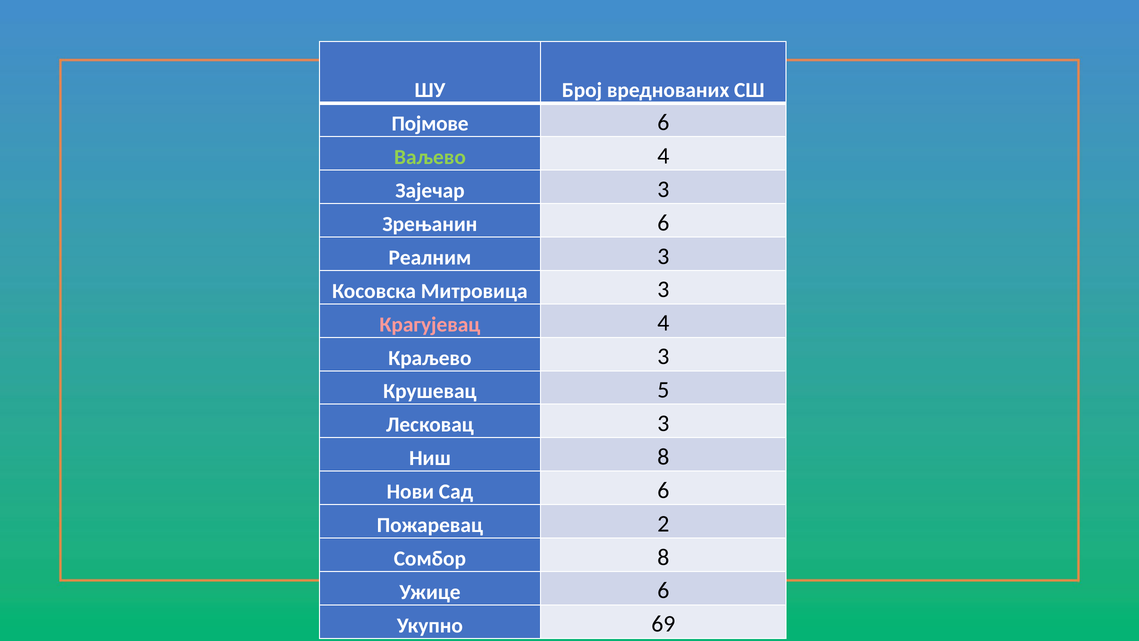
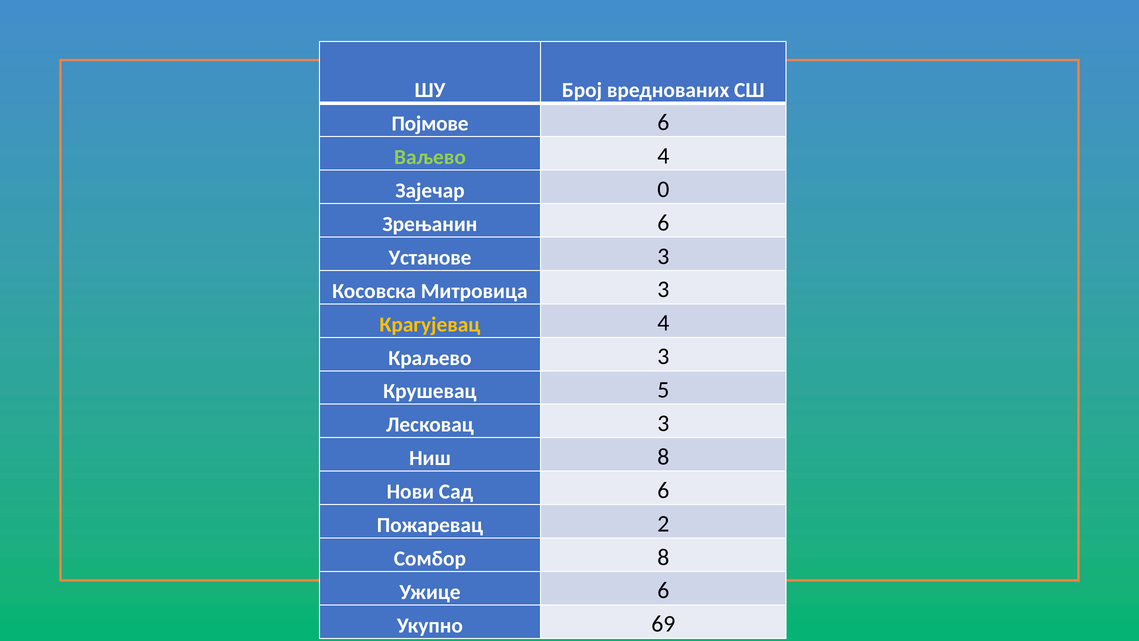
Зајечар 3: 3 -> 0 (663, 189)
Реалним: Реалним -> Установe (430, 258)
Крагујевац colour: pink -> yellow (430, 324)
